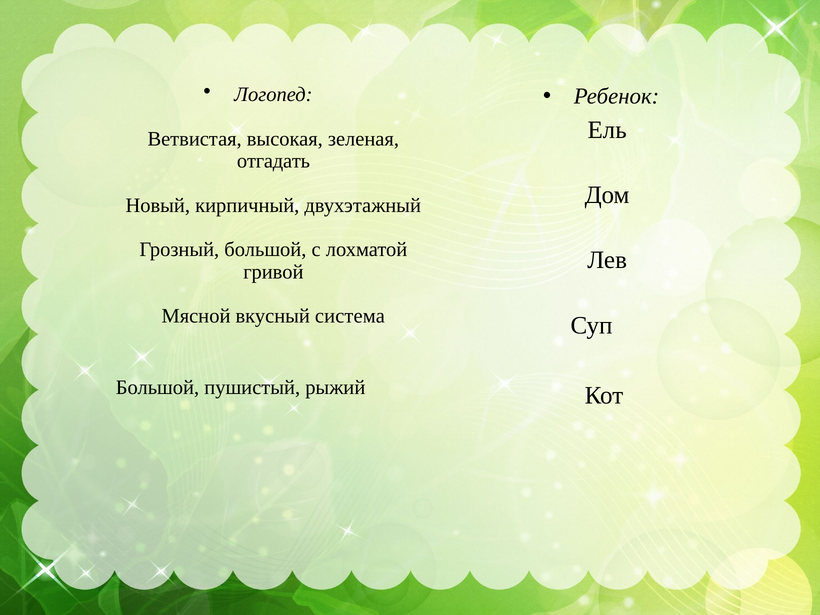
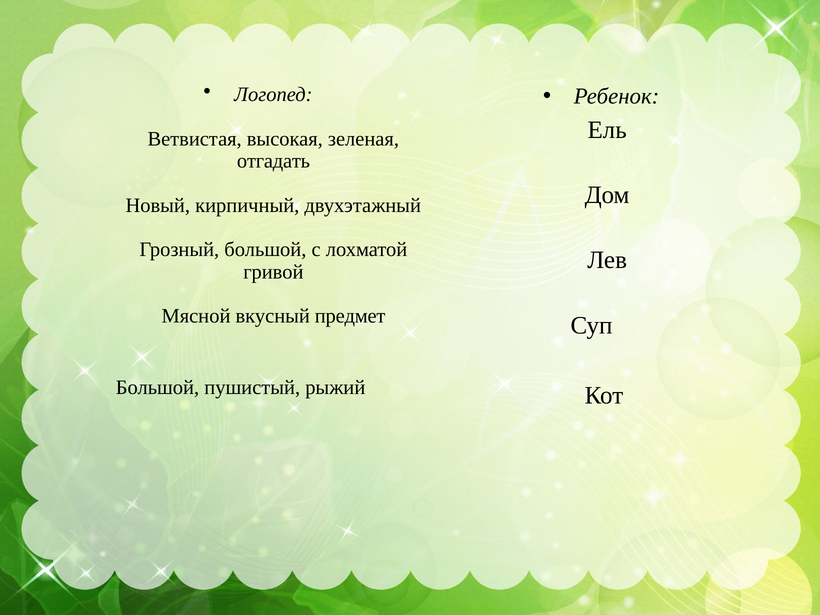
система: система -> предмет (350, 316)
